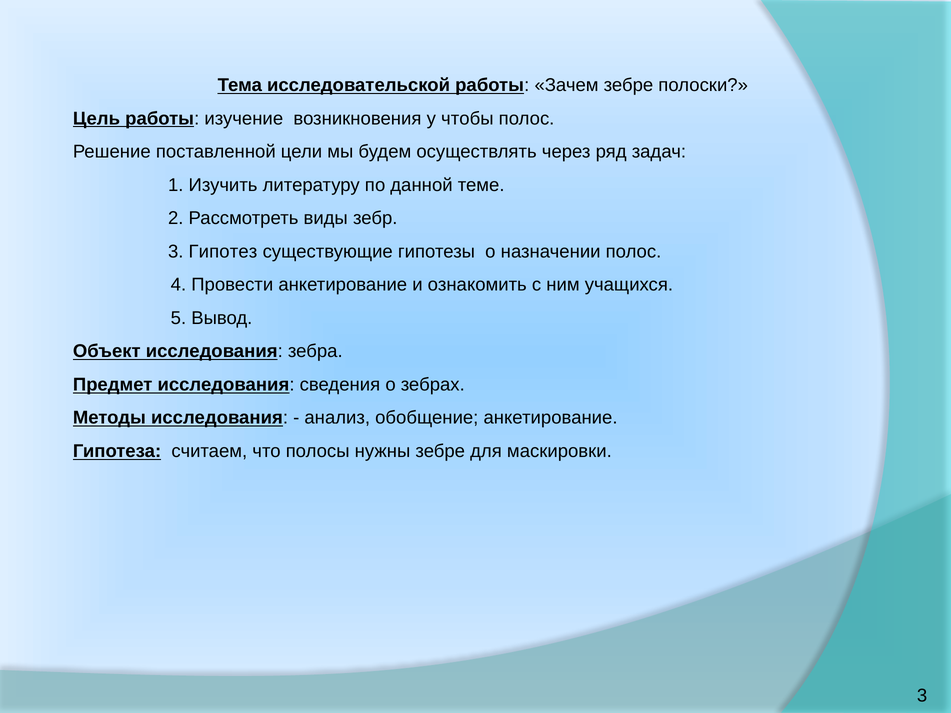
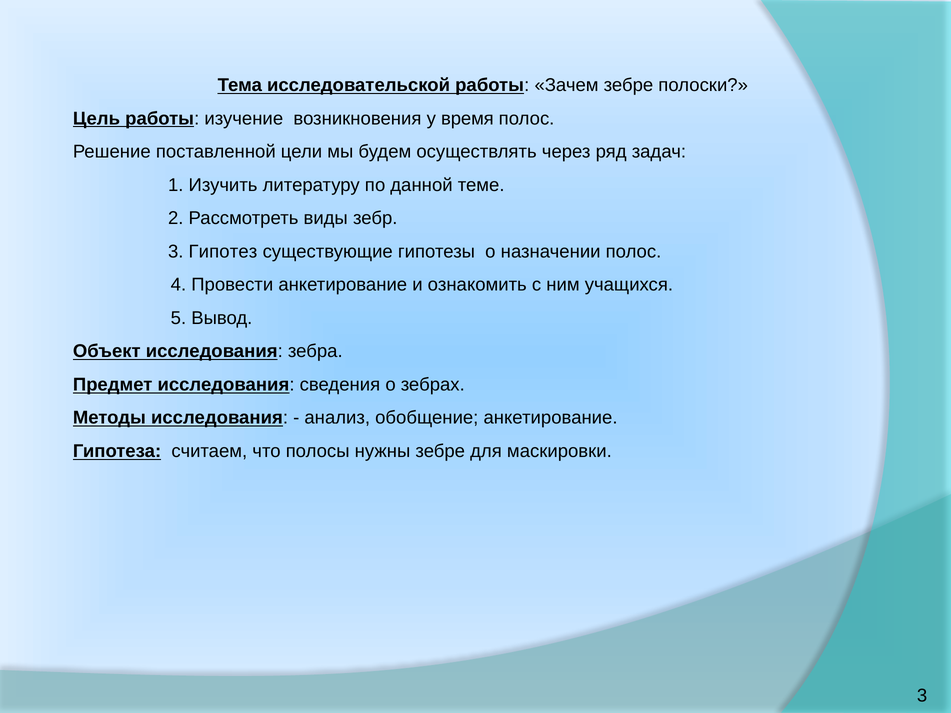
чтобы: чтобы -> время (467, 118)
